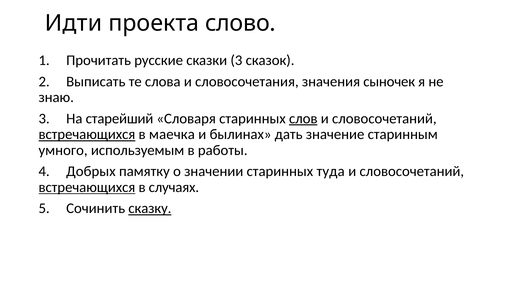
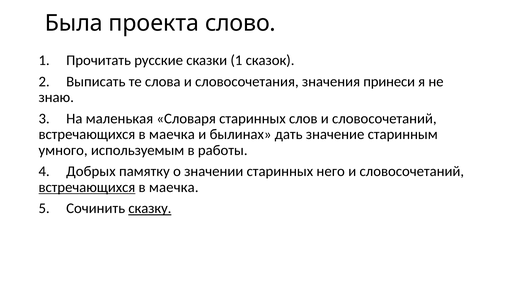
Идти: Идти -> Была (74, 23)
сказки 3: 3 -> 1 (236, 60)
сыночек: сыночек -> принеси (389, 82)
старейший: старейший -> маленькая (119, 119)
слов underline: present -> none (303, 119)
встречающихся underline: present -> none (87, 134)
туда: туда -> него (331, 171)
случаях: случаях -> маечка (174, 187)
